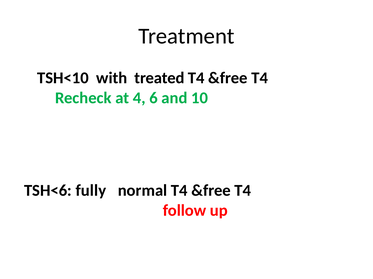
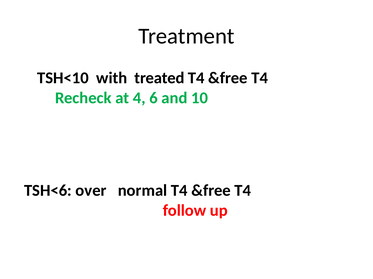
fully: fully -> over (91, 191)
